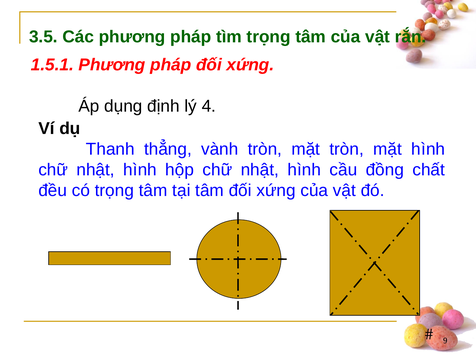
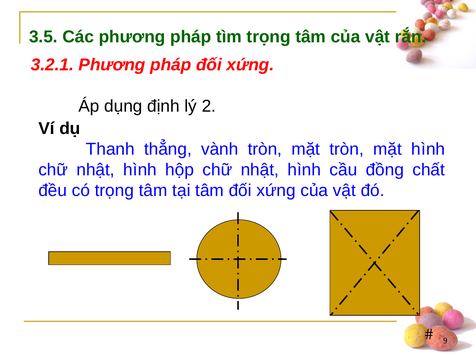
1.5.1: 1.5.1 -> 3.2.1 (52, 65)
4: 4 -> 2 (209, 106)
